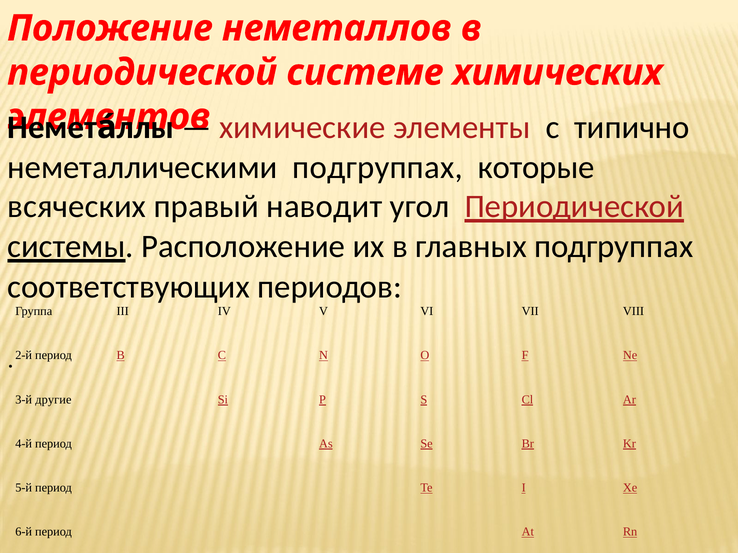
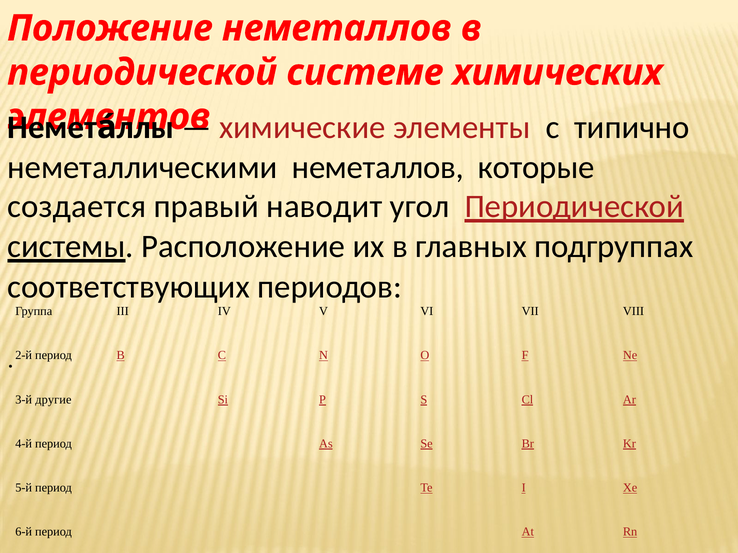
неметаллическими подгруппах: подгруппах -> неметаллов (378, 167)
всяческих: всяческих -> создается (77, 207)
